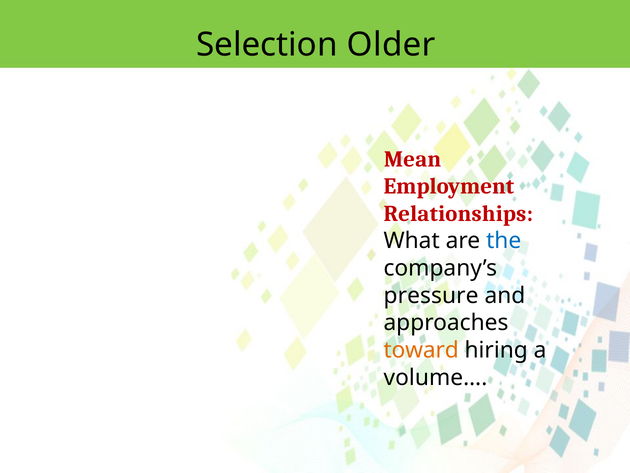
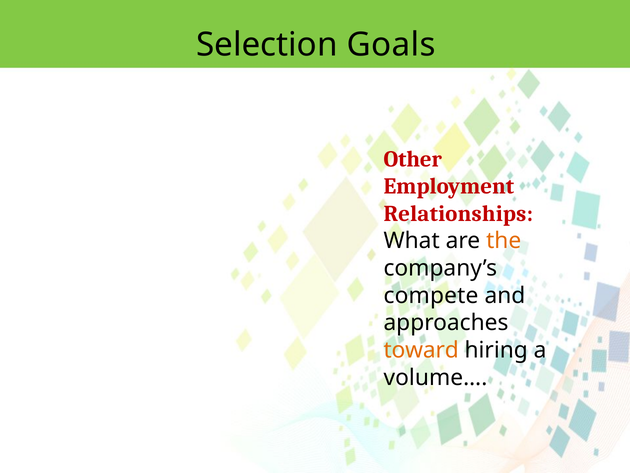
Older: Older -> Goals (391, 45)
Mean: Mean -> Other (413, 159)
the colour: blue -> orange (504, 241)
pressure: pressure -> compete (431, 295)
